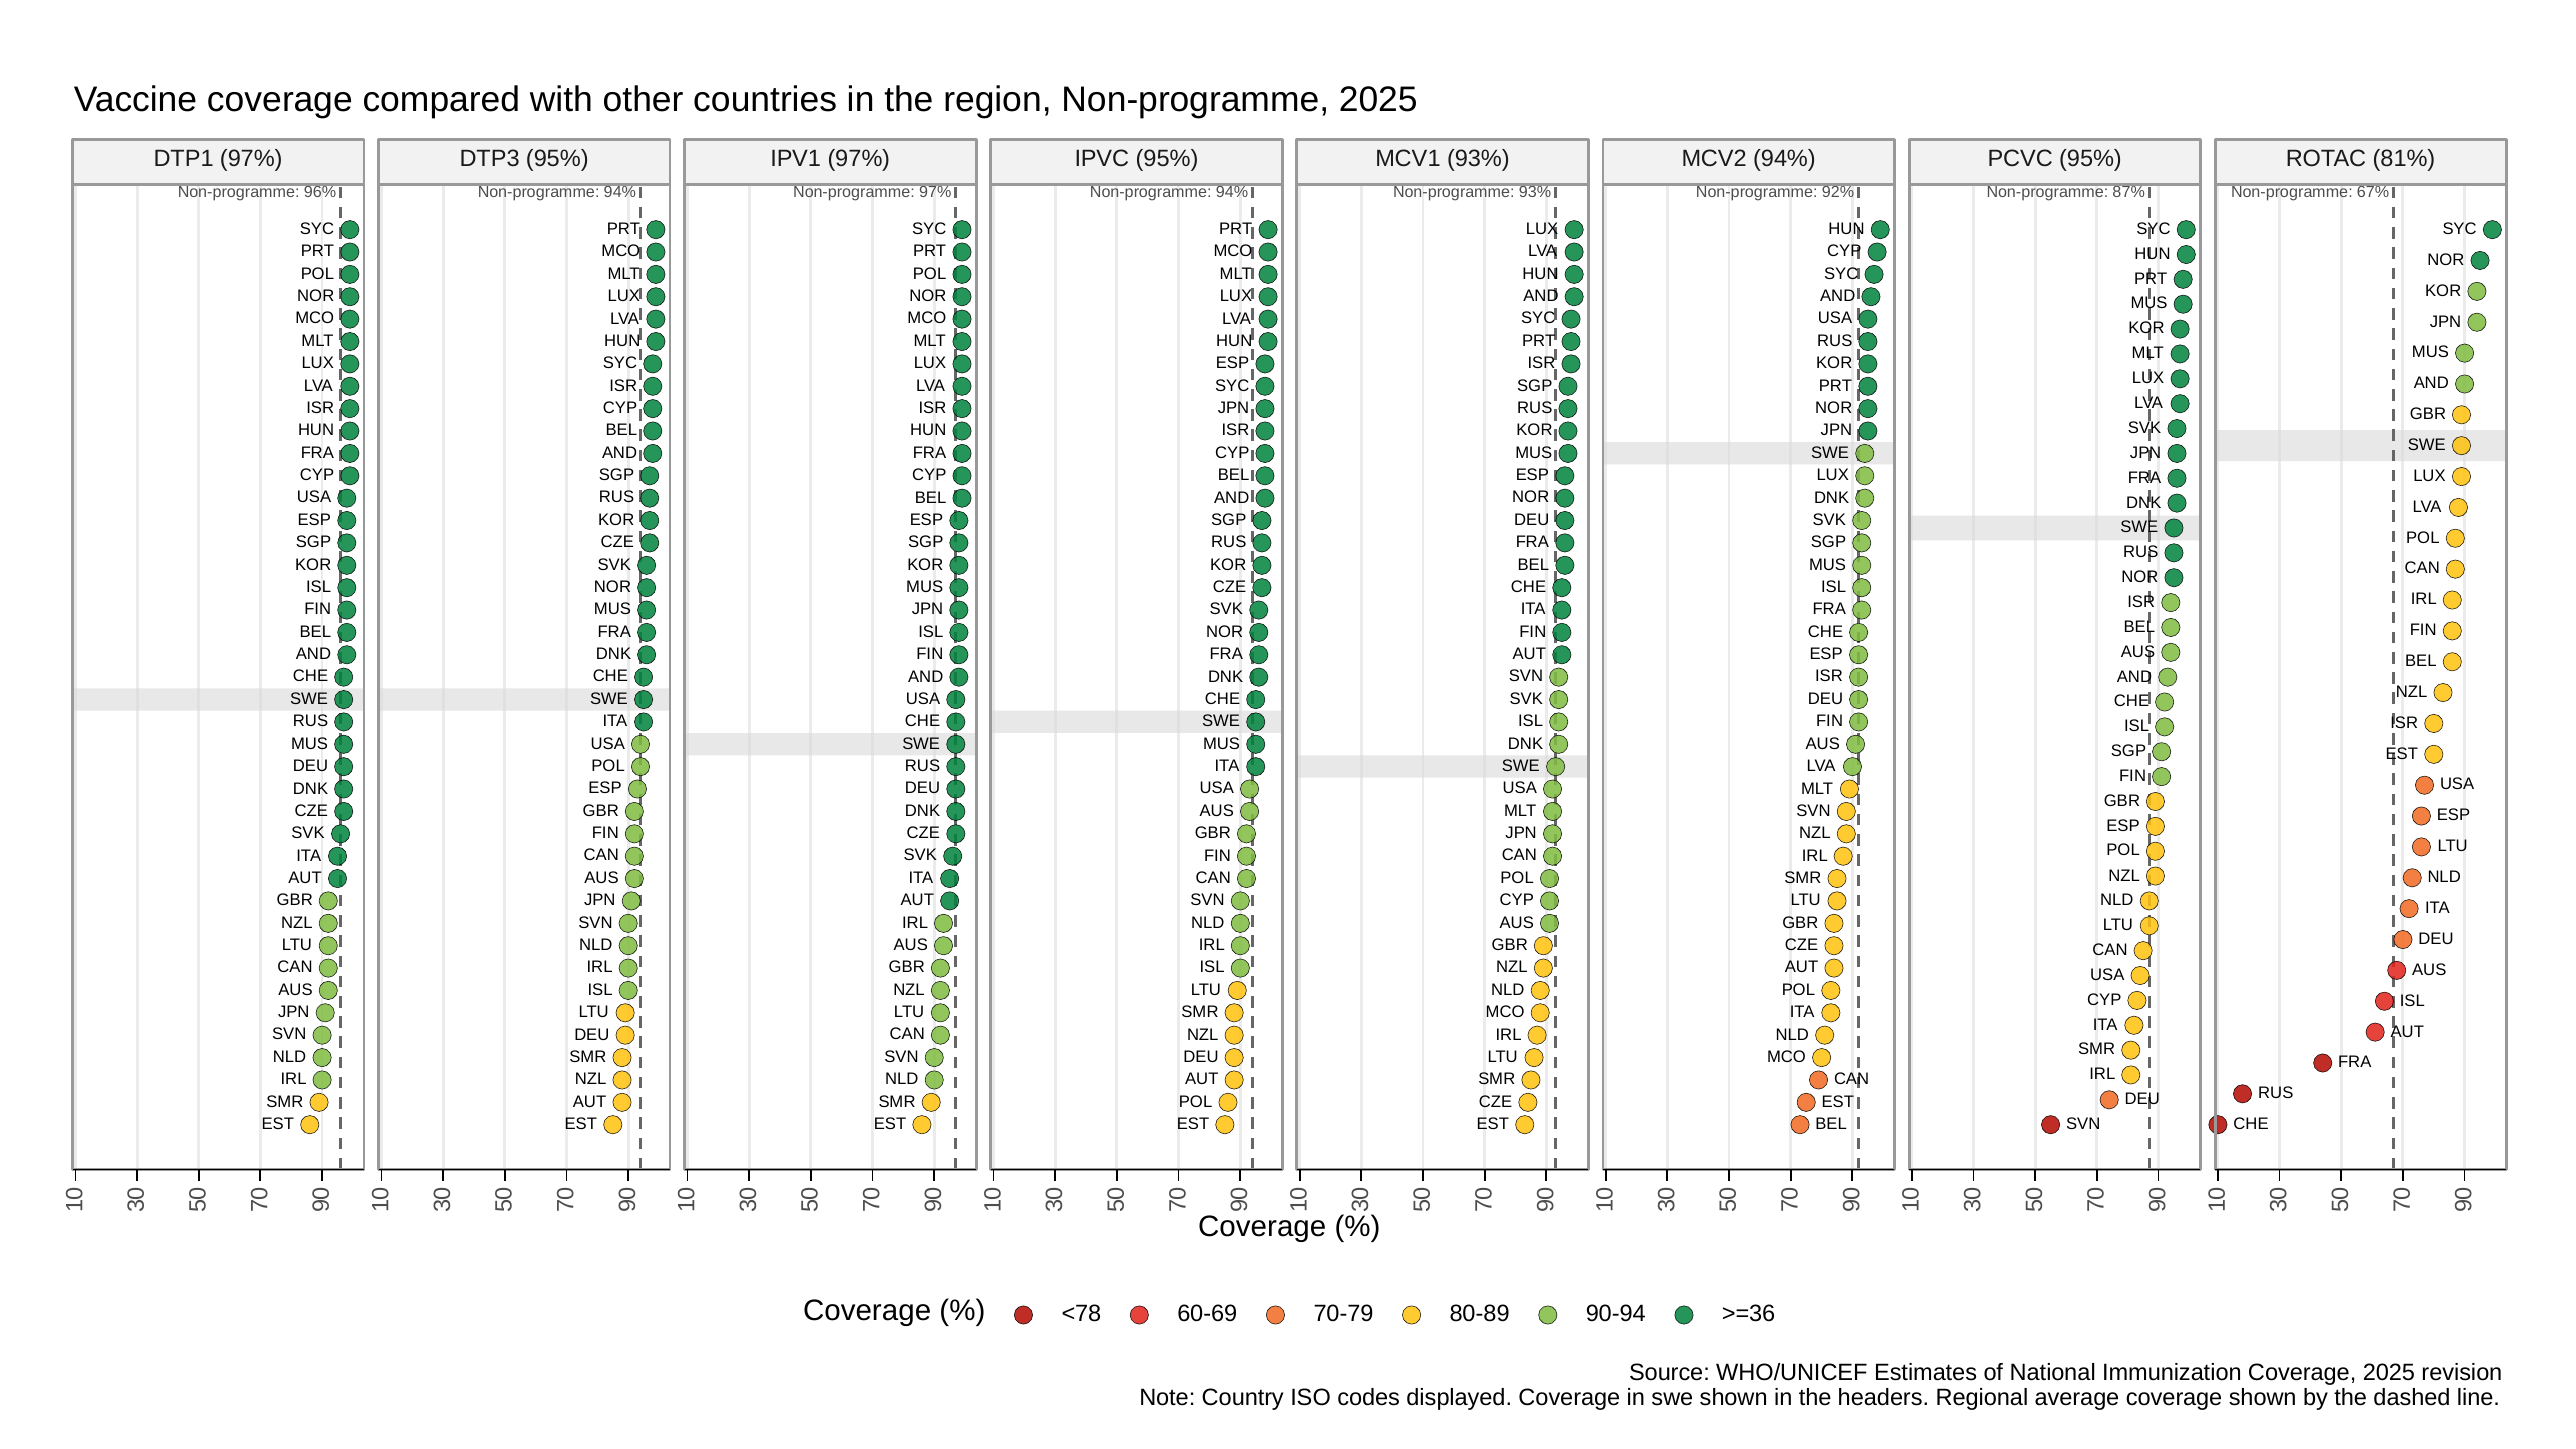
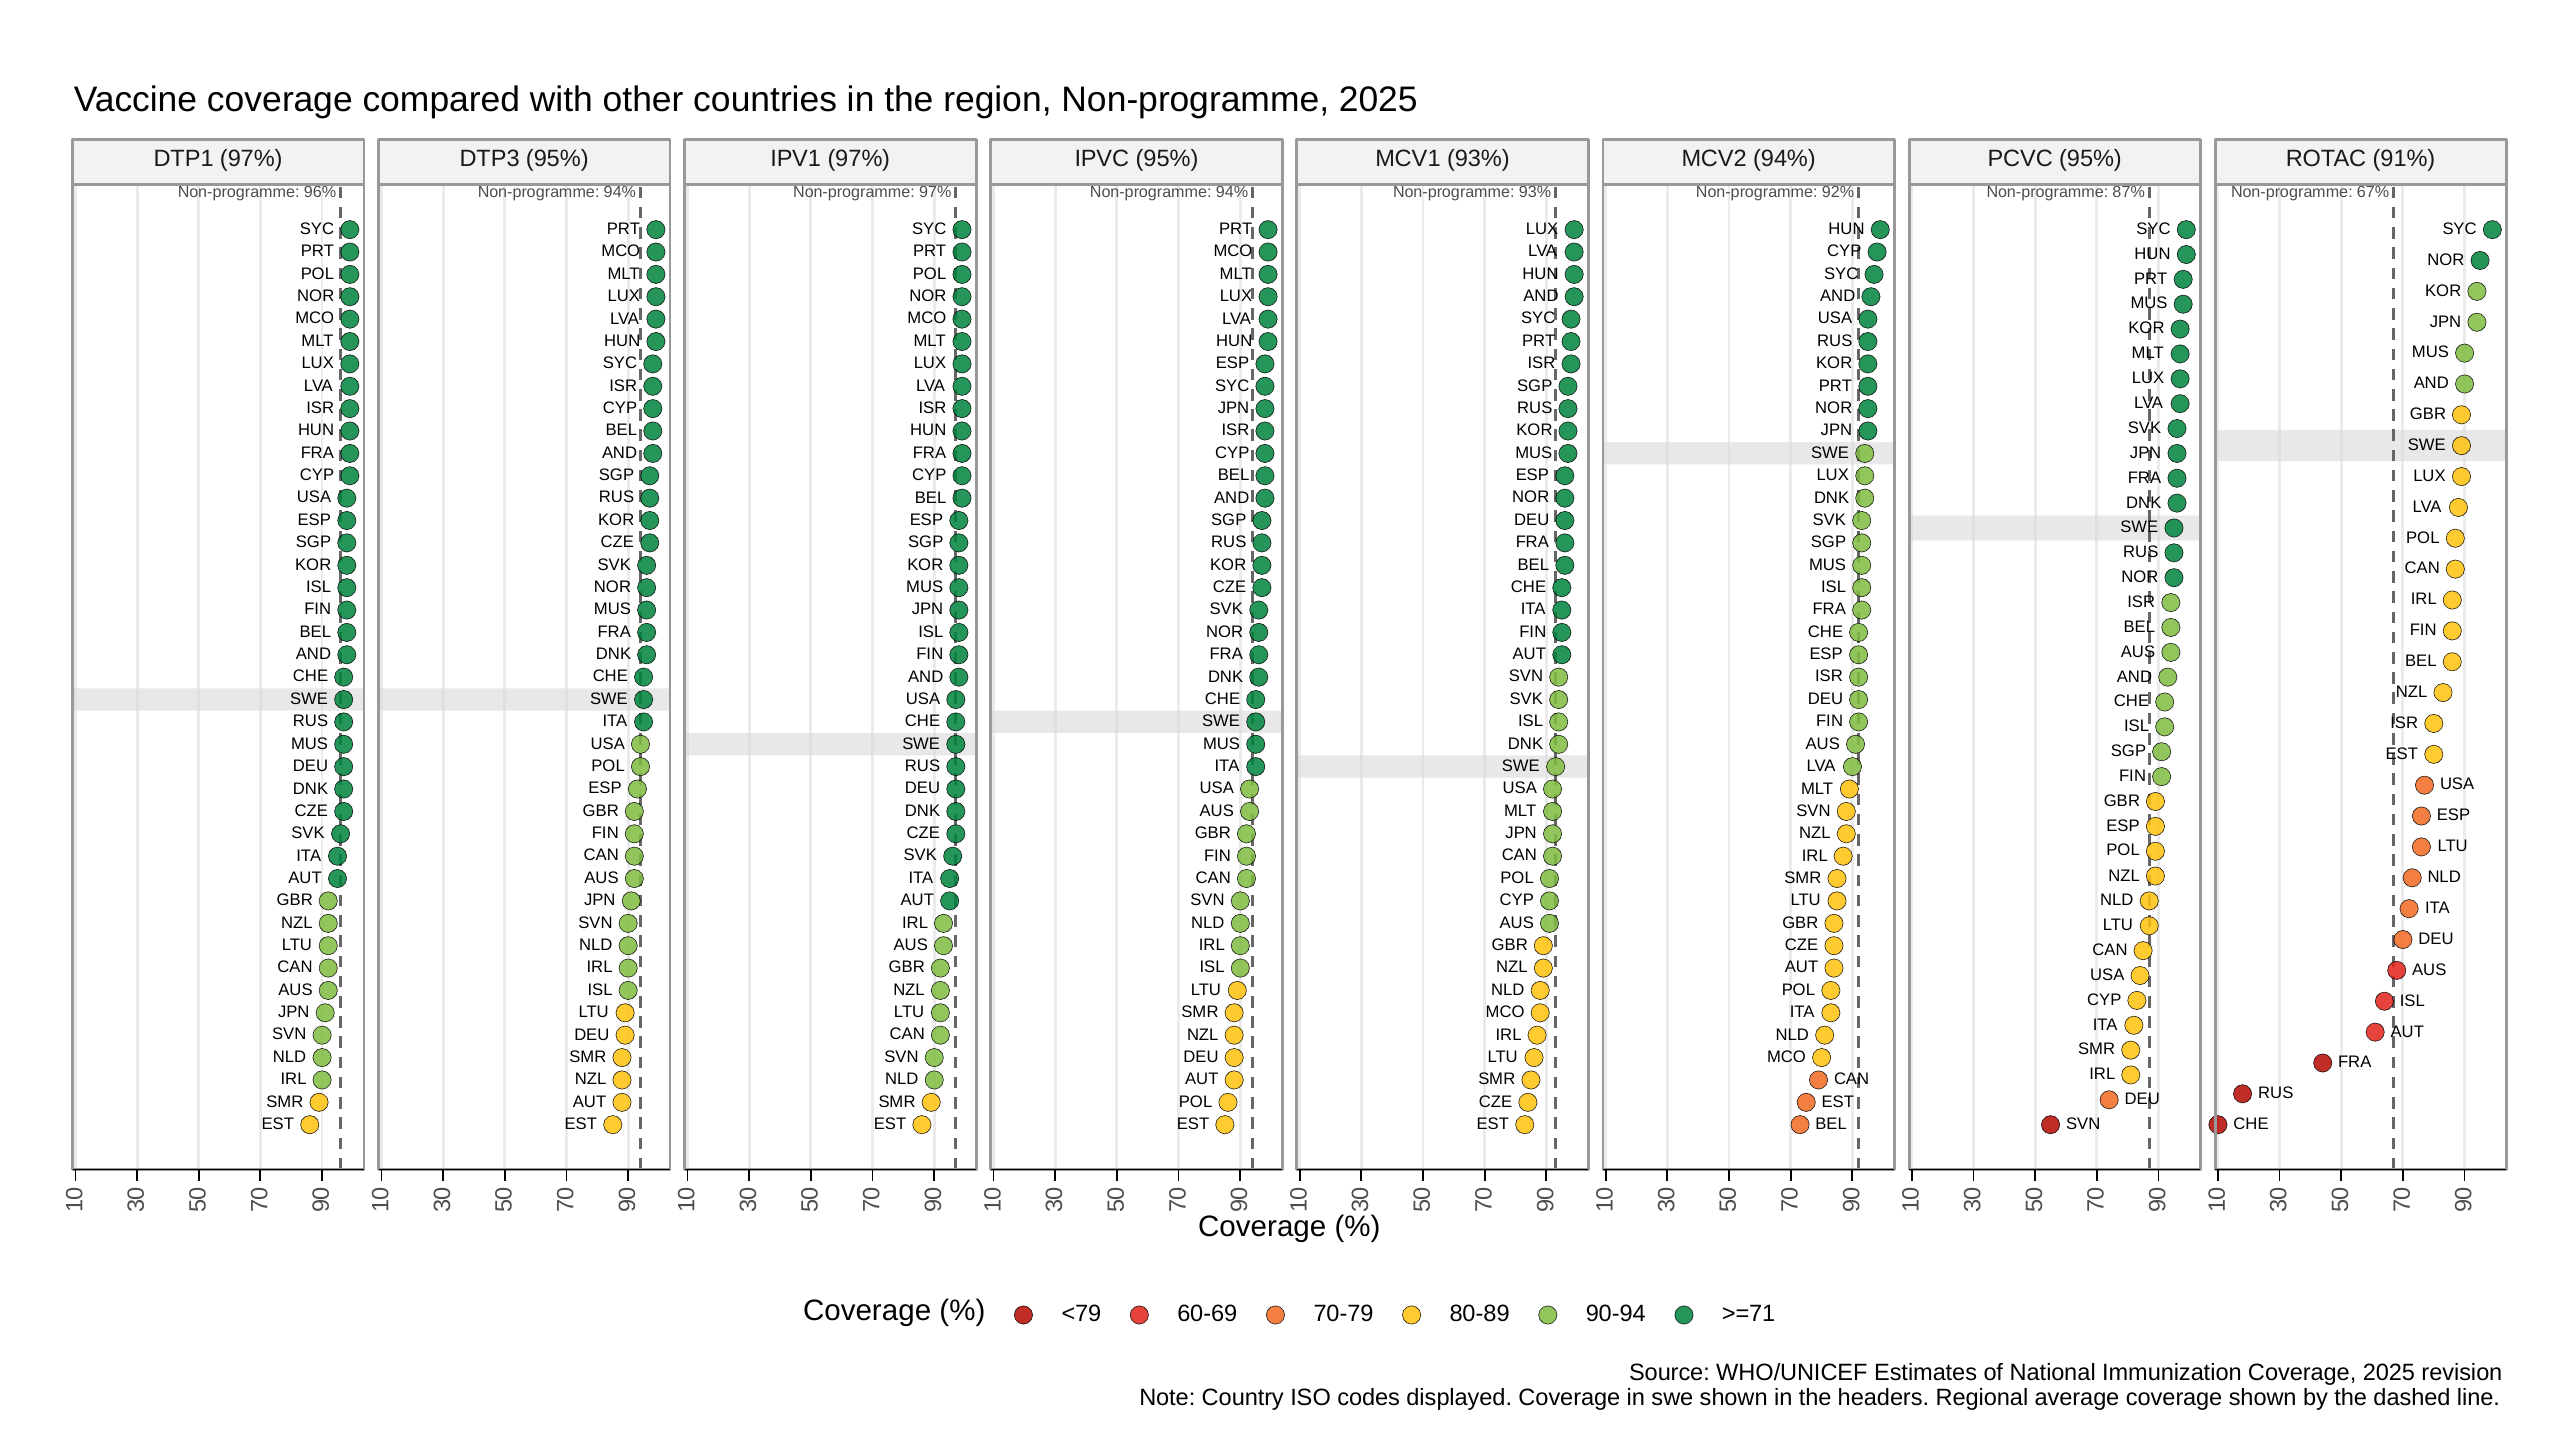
81%: 81% -> 91% (2404, 159)
<78: <78 -> <79 (1081, 1314)
>=36: >=36 -> >=71 (1749, 1314)
